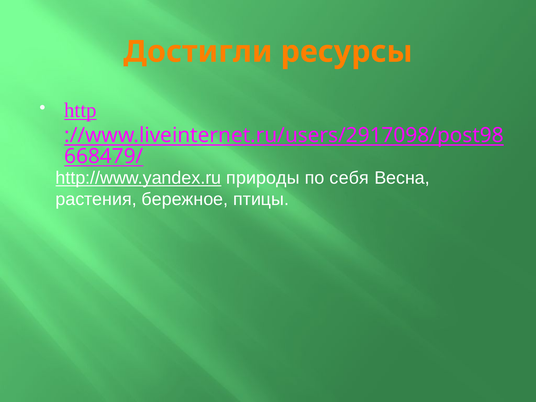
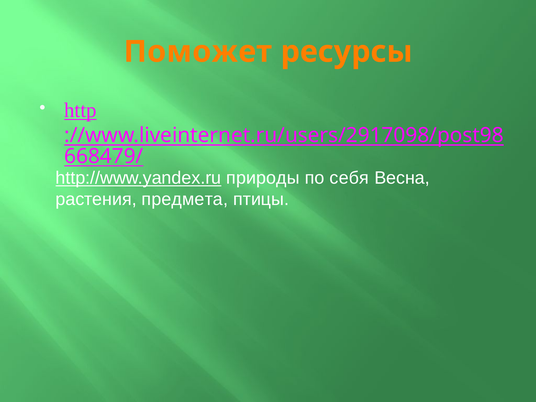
Достигли: Достигли -> Поможет (198, 52)
бережное: бережное -> предмета (185, 199)
